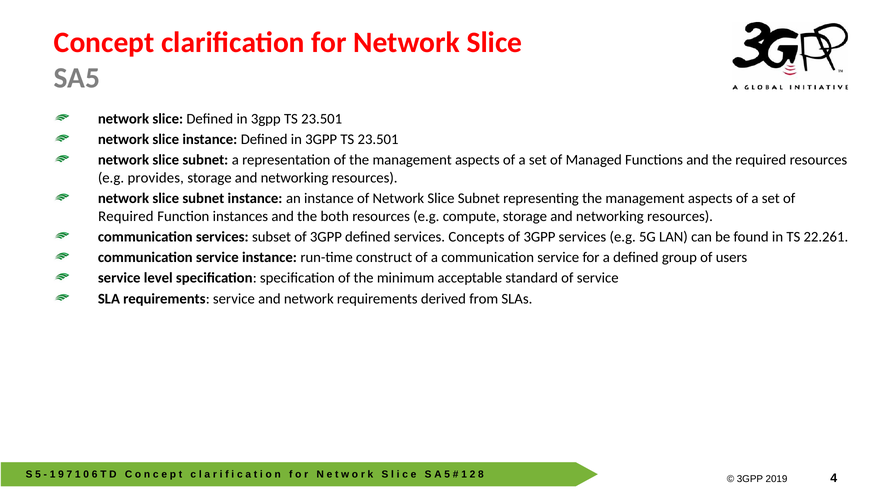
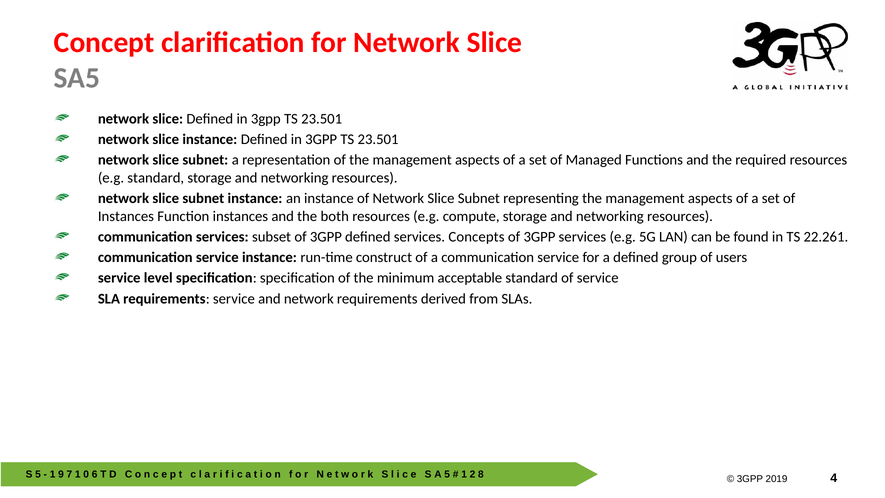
e.g provides: provides -> standard (156, 178)
Required: Required -> Instances (126, 216)
